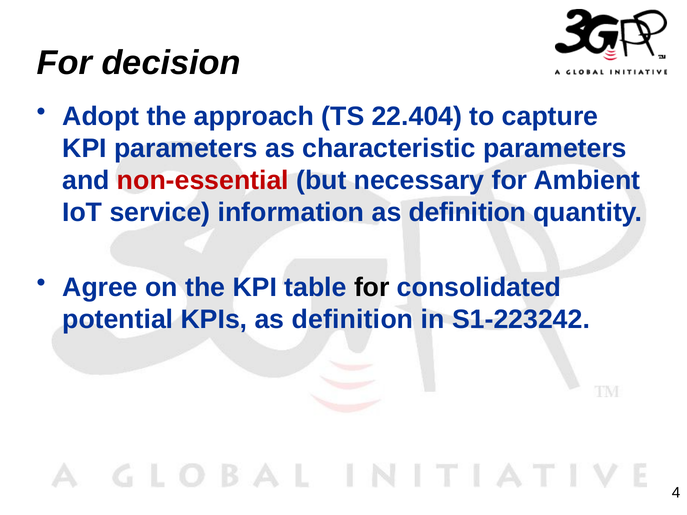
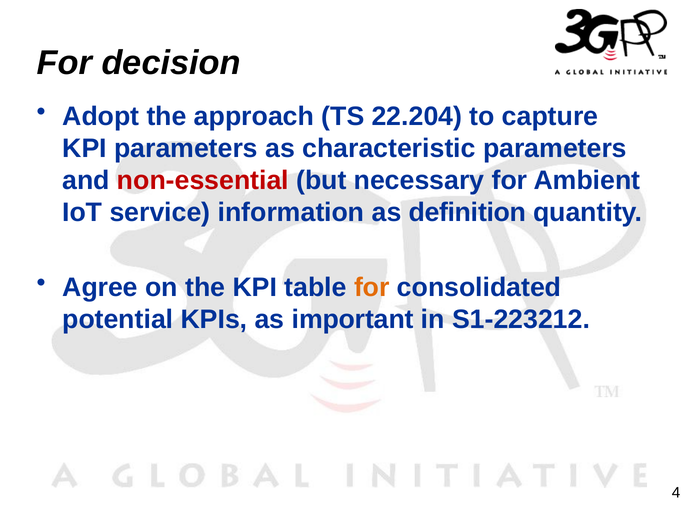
22.404: 22.404 -> 22.204 (417, 117)
for colour: black -> orange (372, 288)
KPIs as definition: definition -> important (353, 320)
S1-223242: S1-223242 -> S1-223212 (521, 320)
